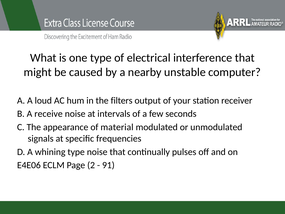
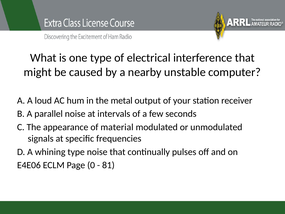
filters: filters -> metal (122, 100)
receive: receive -> parallel (49, 114)
2: 2 -> 0 (91, 165)
91: 91 -> 81 (108, 165)
